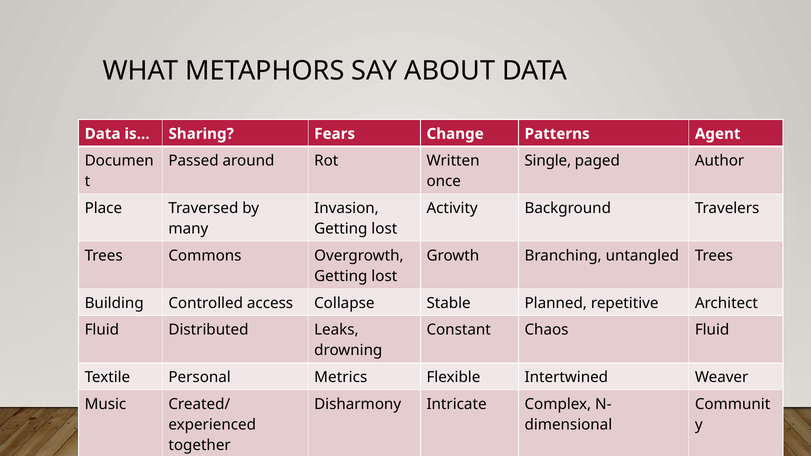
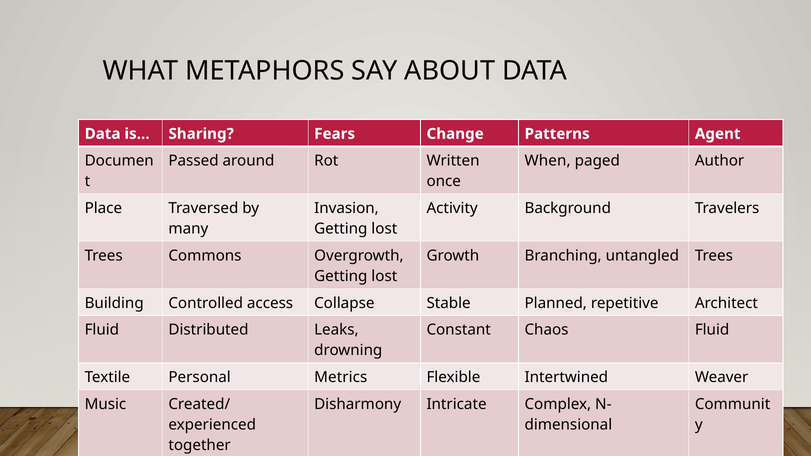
Single: Single -> When (548, 161)
